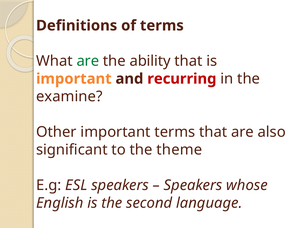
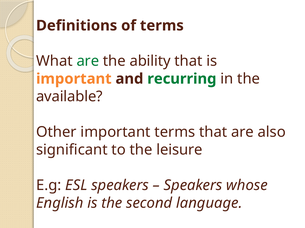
recurring colour: red -> green (182, 79)
examine: examine -> available (69, 97)
theme: theme -> leisure (179, 150)
